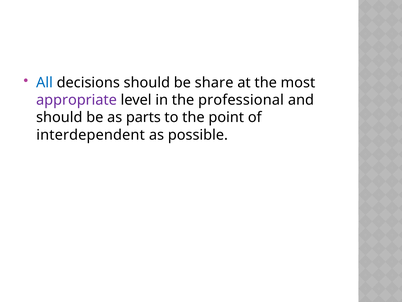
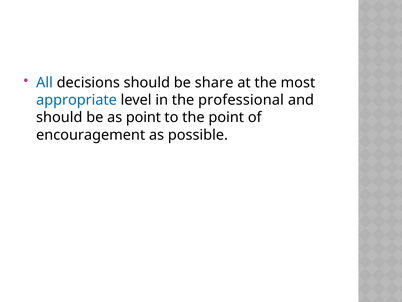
appropriate colour: purple -> blue (76, 100)
as parts: parts -> point (143, 117)
interdependent: interdependent -> encouragement (91, 135)
